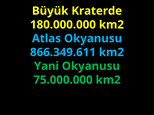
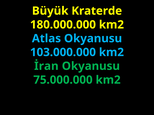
866.349.611: 866.349.611 -> 103.000.000 (63, 53)
Yani: Yani -> İran (46, 66)
